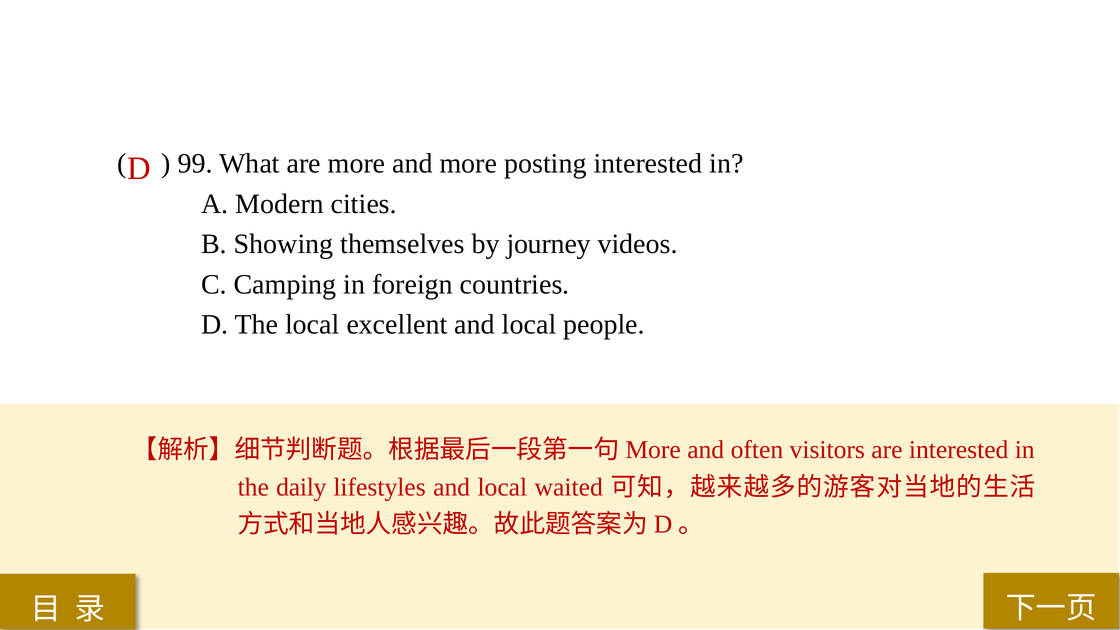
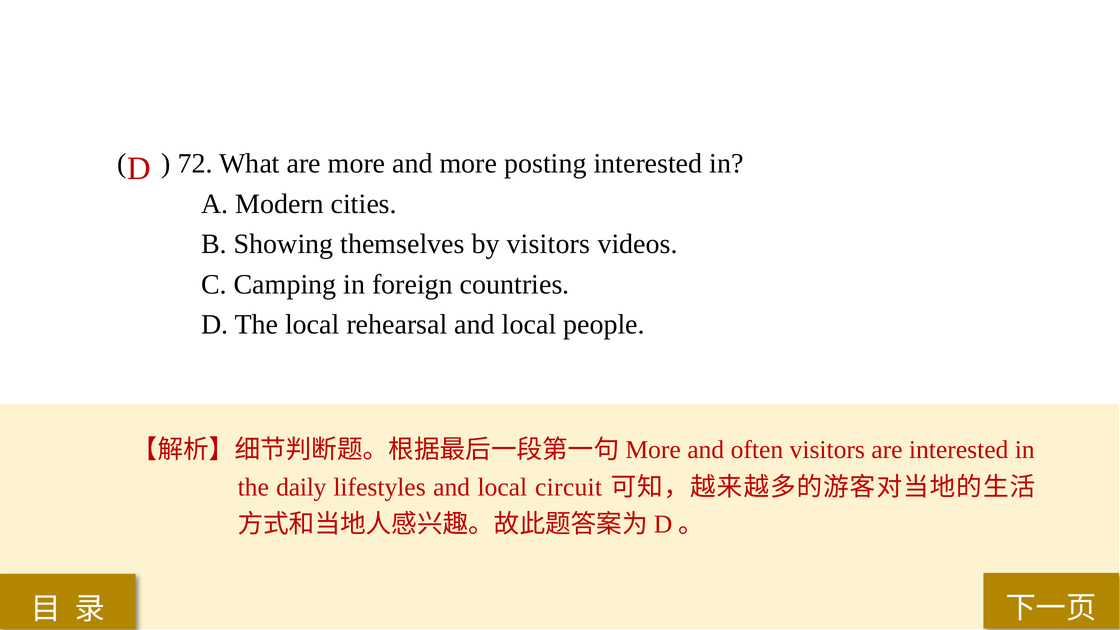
99: 99 -> 72 (195, 163)
by journey: journey -> visitors (548, 244)
excellent: excellent -> rehearsal (397, 325)
waited: waited -> circuit (569, 487)
